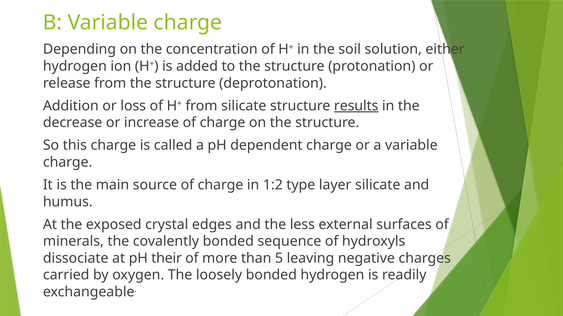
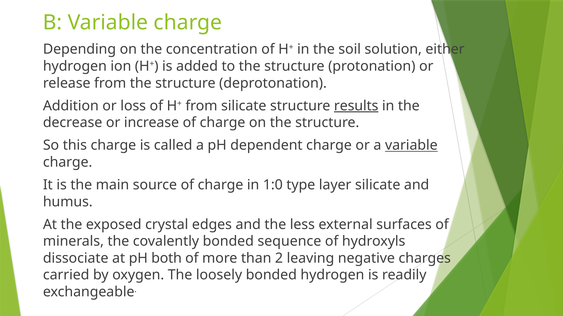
variable underline: none -> present (411, 146)
1:2: 1:2 -> 1:0 (273, 185)
their: their -> both (167, 259)
5: 5 -> 2 (279, 259)
